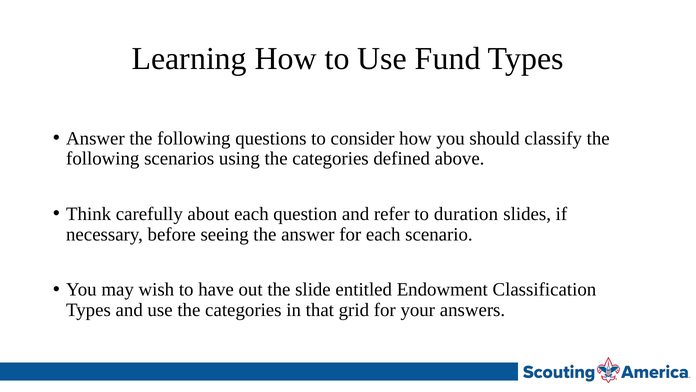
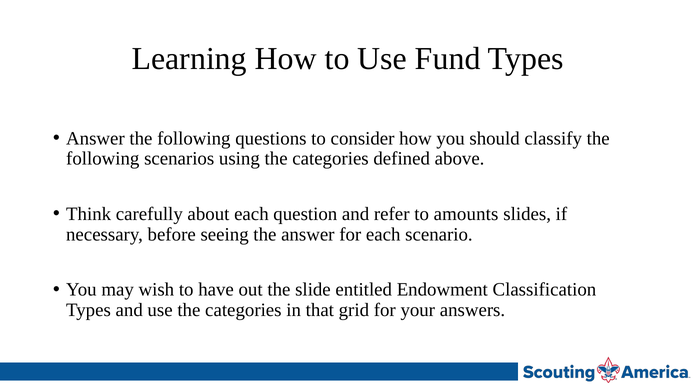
duration: duration -> amounts (466, 214)
